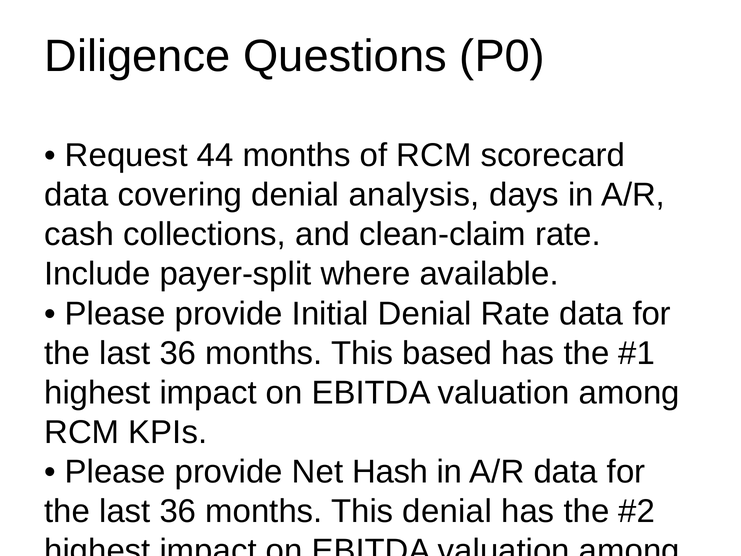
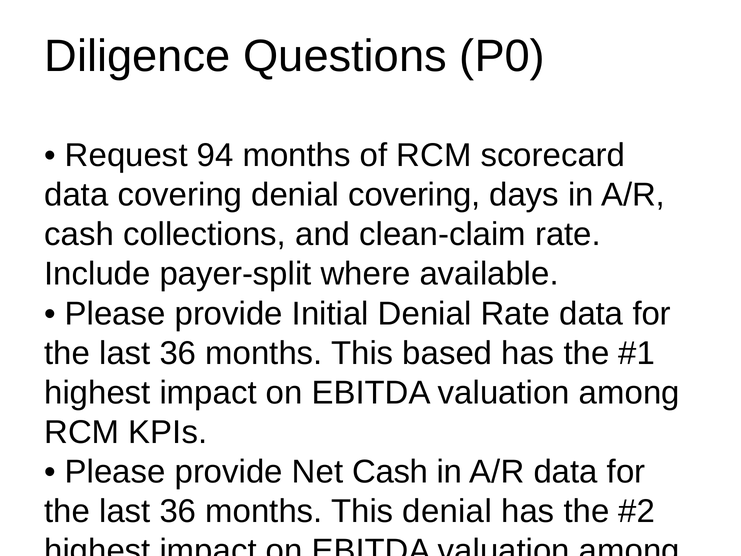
44: 44 -> 94 (215, 155)
denial analysis: analysis -> covering (414, 195)
Net Hash: Hash -> Cash (390, 472)
